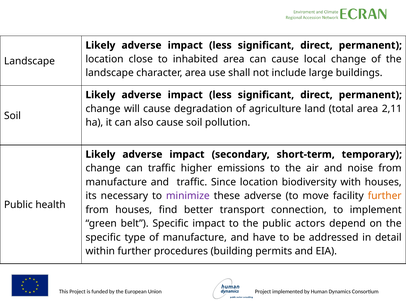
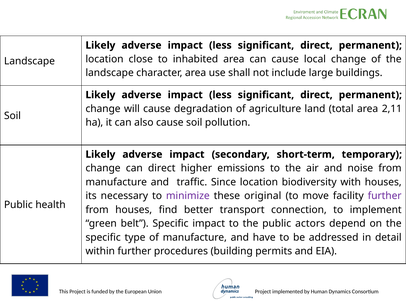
can traffic: traffic -> direct (162, 168)
these adverse: adverse -> original (263, 196)
further colour: orange -> purple (385, 196)
